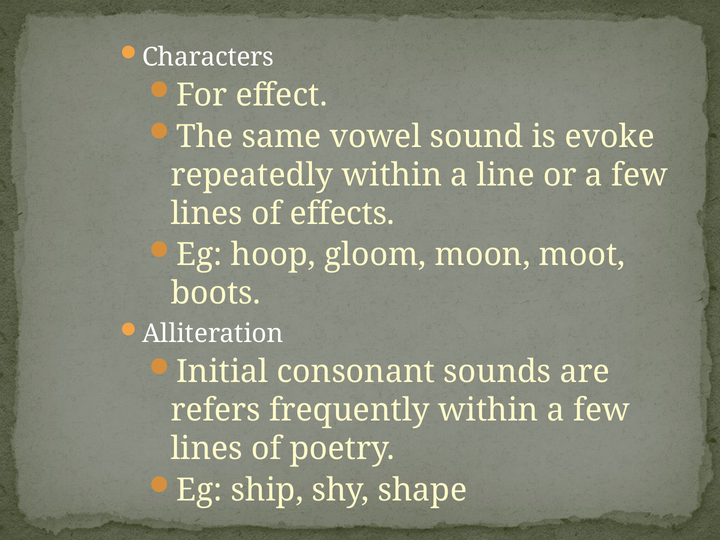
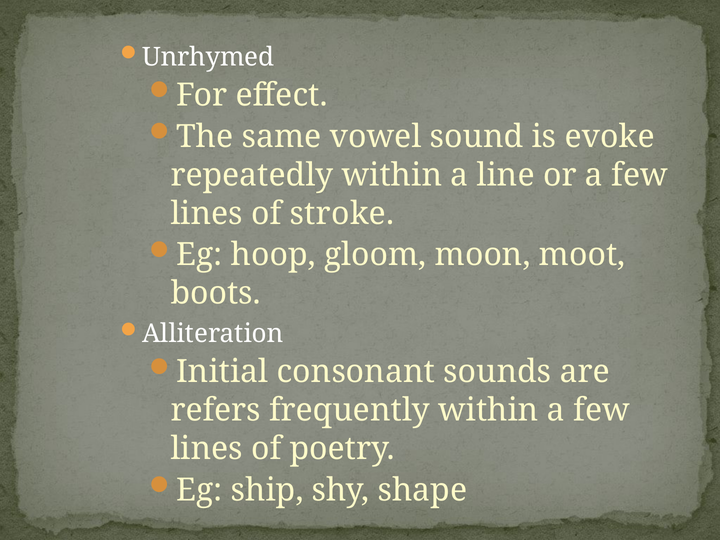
Characters: Characters -> Unrhymed (208, 57)
effects: effects -> stroke (342, 213)
